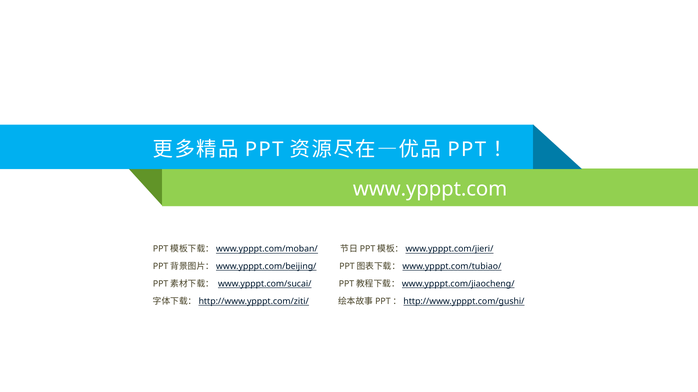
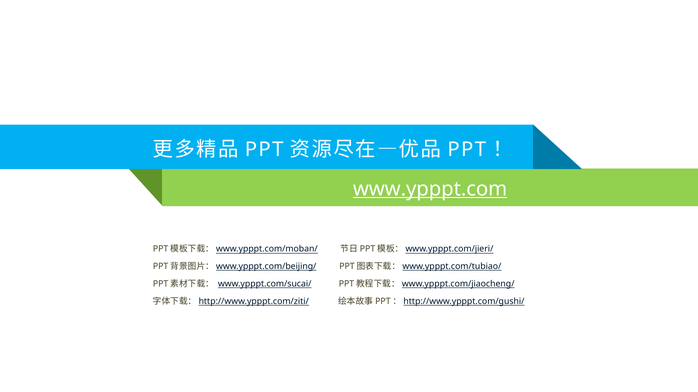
www.ypppt.com underline: none -> present (430, 189)
